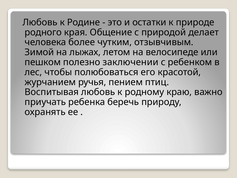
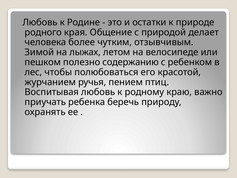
заключении: заключении -> содержанию (131, 62)
